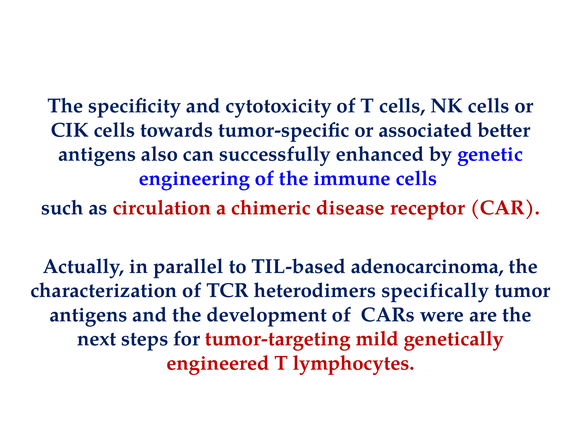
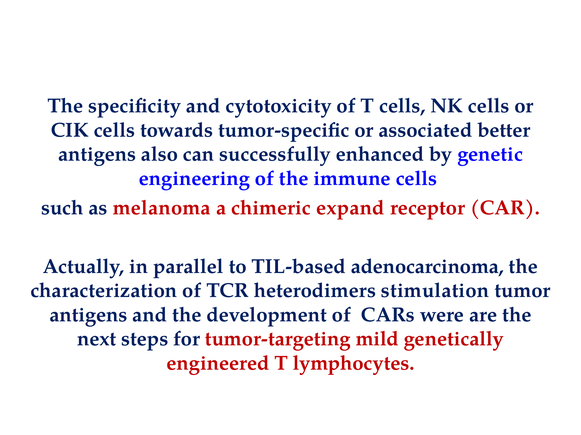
circulation: circulation -> melanoma (162, 208)
disease: disease -> expand (350, 208)
specifically: specifically -> stimulation (435, 291)
